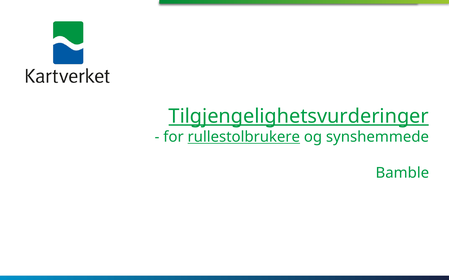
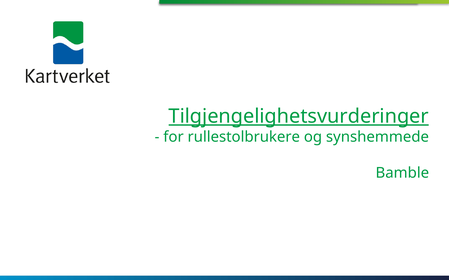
rullestolbrukere underline: present -> none (244, 137)
